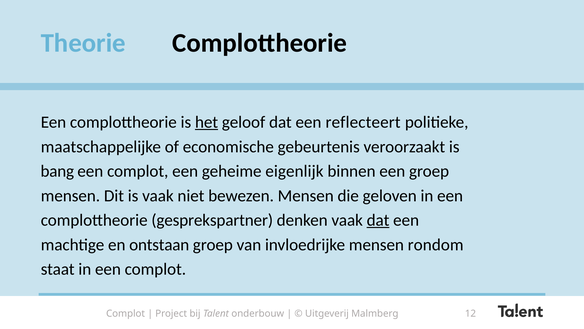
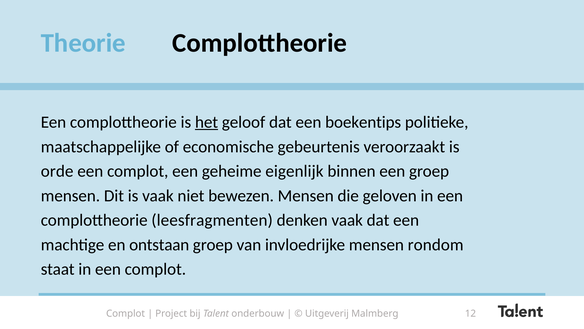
reflecteert: reflecteert -> boekentips (363, 122)
bang: bang -> orde (57, 171)
gesprekspartner: gesprekspartner -> leesfragmenten (212, 220)
dat underline: present -> none (378, 220)
